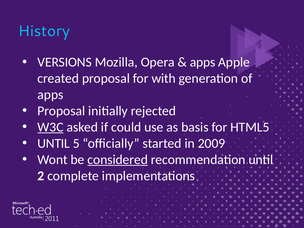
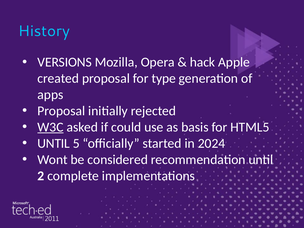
apps: apps -> hack (202, 62)
with: with -> type (164, 79)
2009: 2009 -> 2024 (212, 143)
considered underline: present -> none (118, 160)
